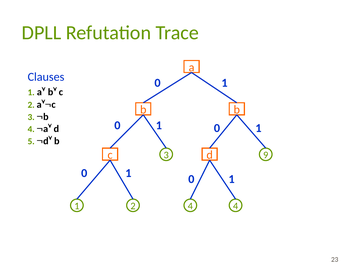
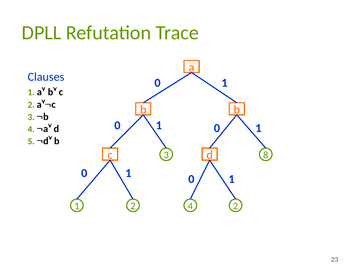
9: 9 -> 8 (266, 155)
4 4: 4 -> 2 (236, 206)
